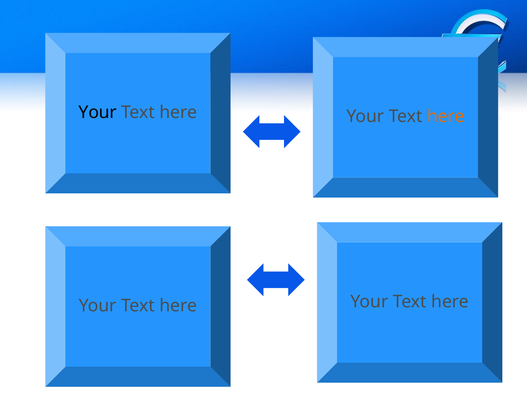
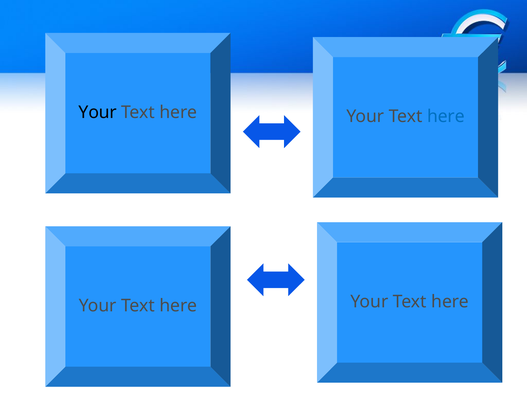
here colour: orange -> blue (446, 117)
